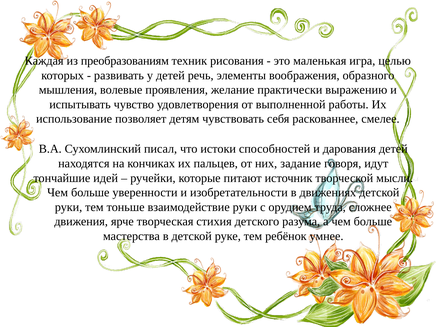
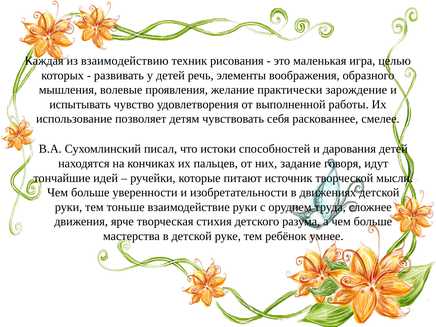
преобразованиям: преобразованиям -> взаимодействию (125, 61)
выражению: выражению -> зарождение (356, 90)
